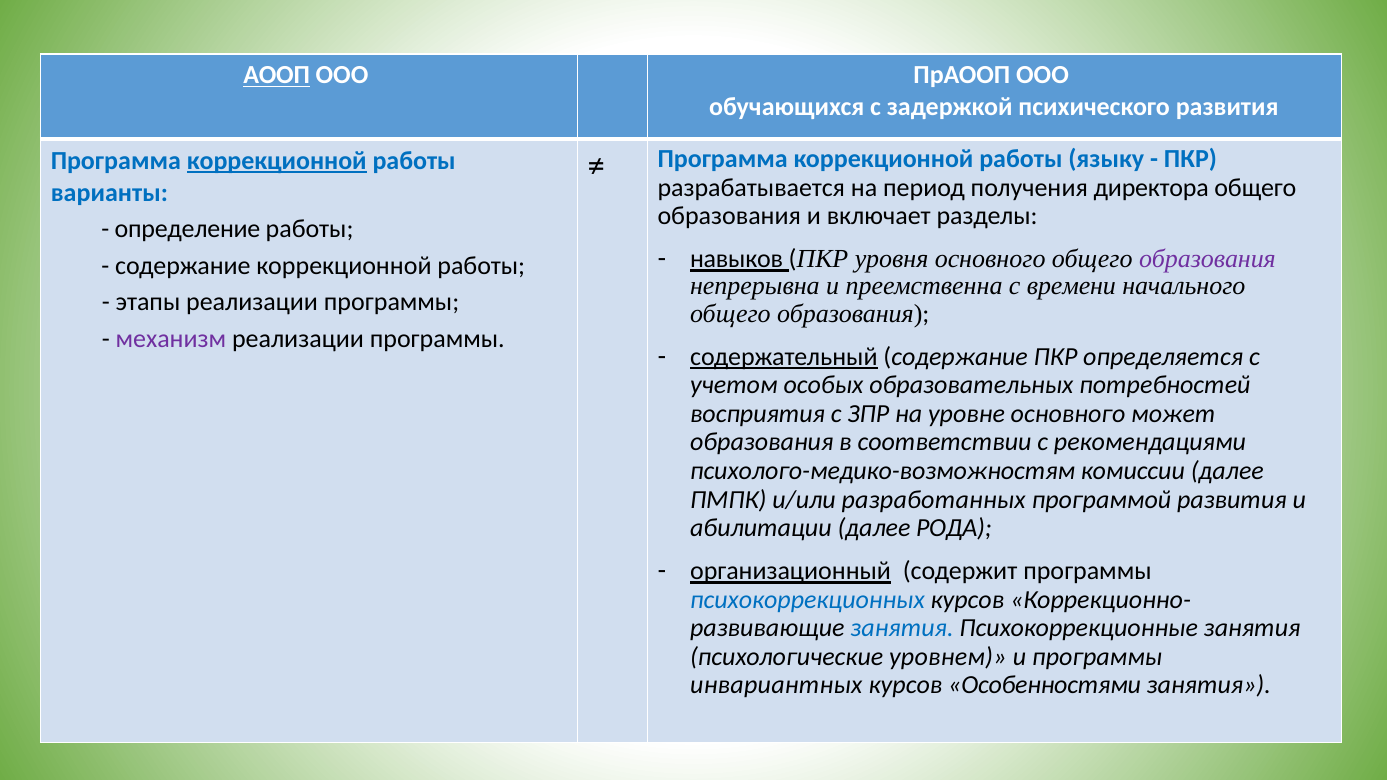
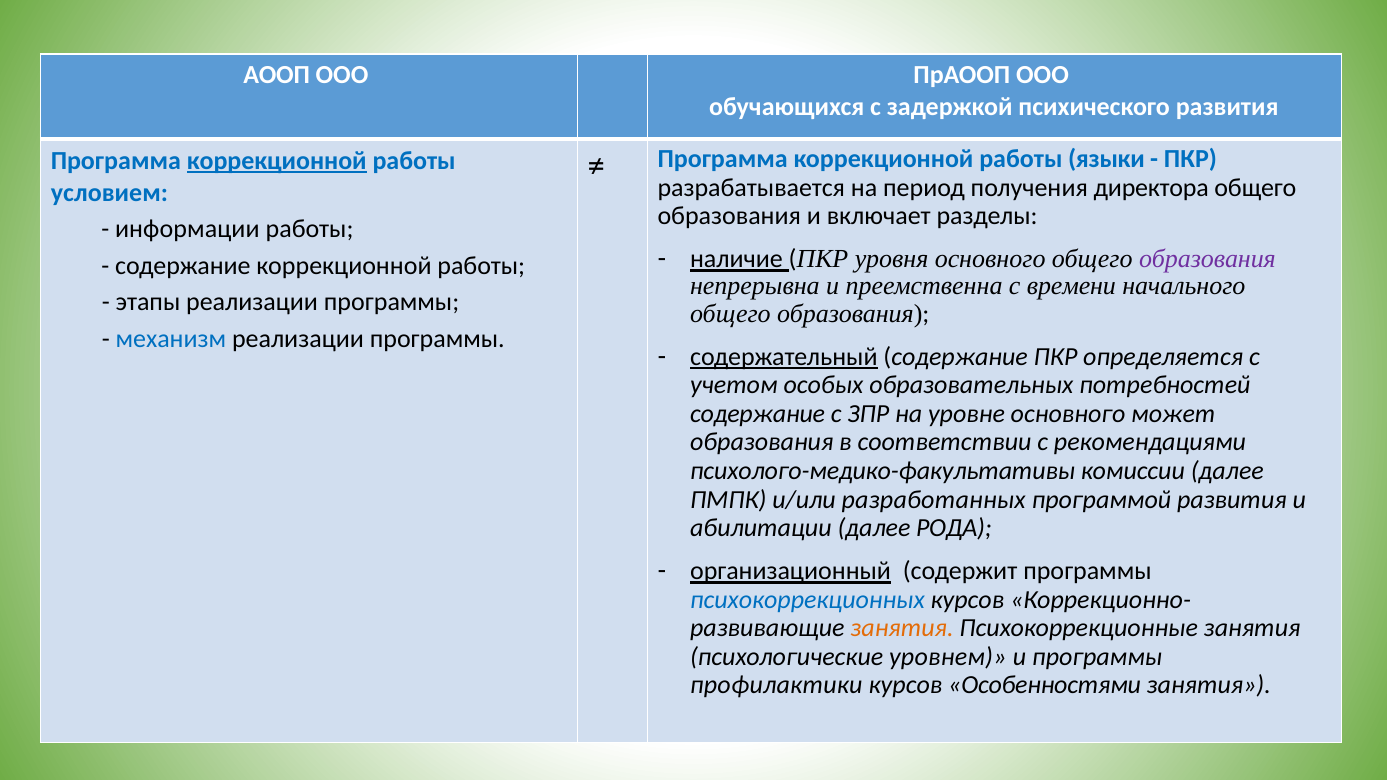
АООП underline: present -> none (277, 75)
языку: языку -> языки (1106, 159)
варианты: варианты -> условием (109, 193)
определение: определение -> информации (187, 229)
навыков: навыков -> наличие (736, 259)
механизм colour: purple -> blue (171, 339)
восприятия: восприятия -> содержание (758, 414)
психолого-медико-возможностям: психолого-медико-возможностям -> психолого-медико-факультативы (883, 471)
занятия colour: blue -> orange (902, 628)
инвариантных: инвариантных -> профилактики (776, 686)
